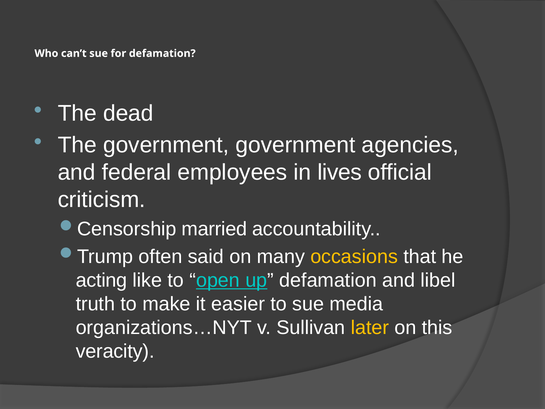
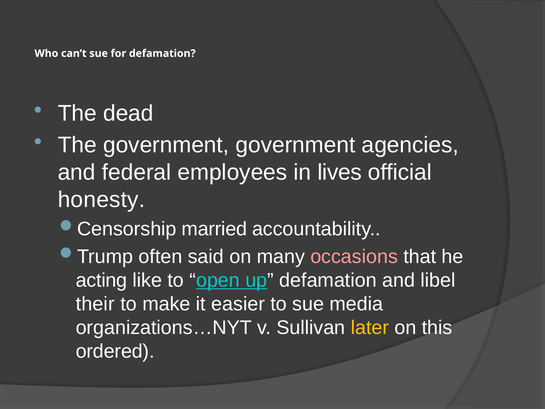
criticism: criticism -> honesty (101, 200)
occasions colour: yellow -> pink (354, 256)
truth: truth -> their (95, 304)
veracity: veracity -> ordered (115, 351)
